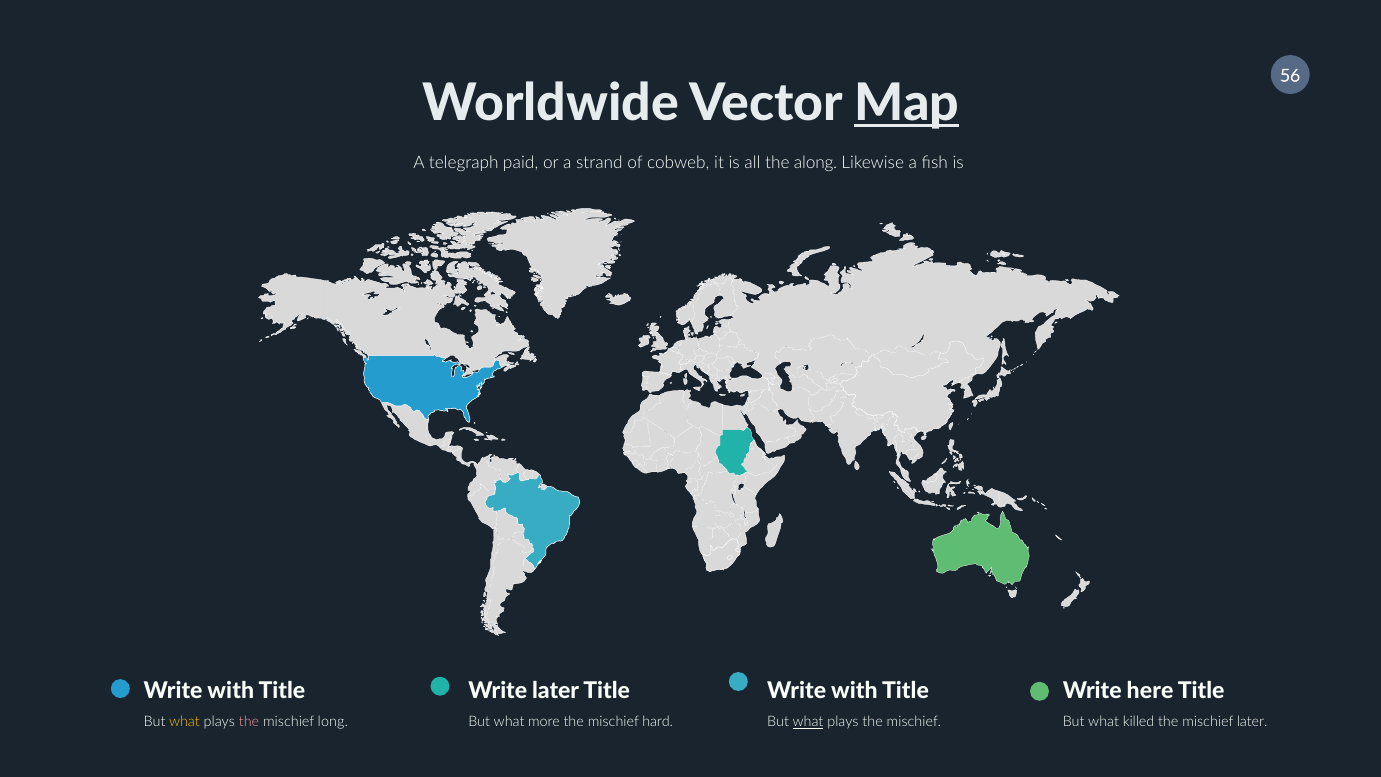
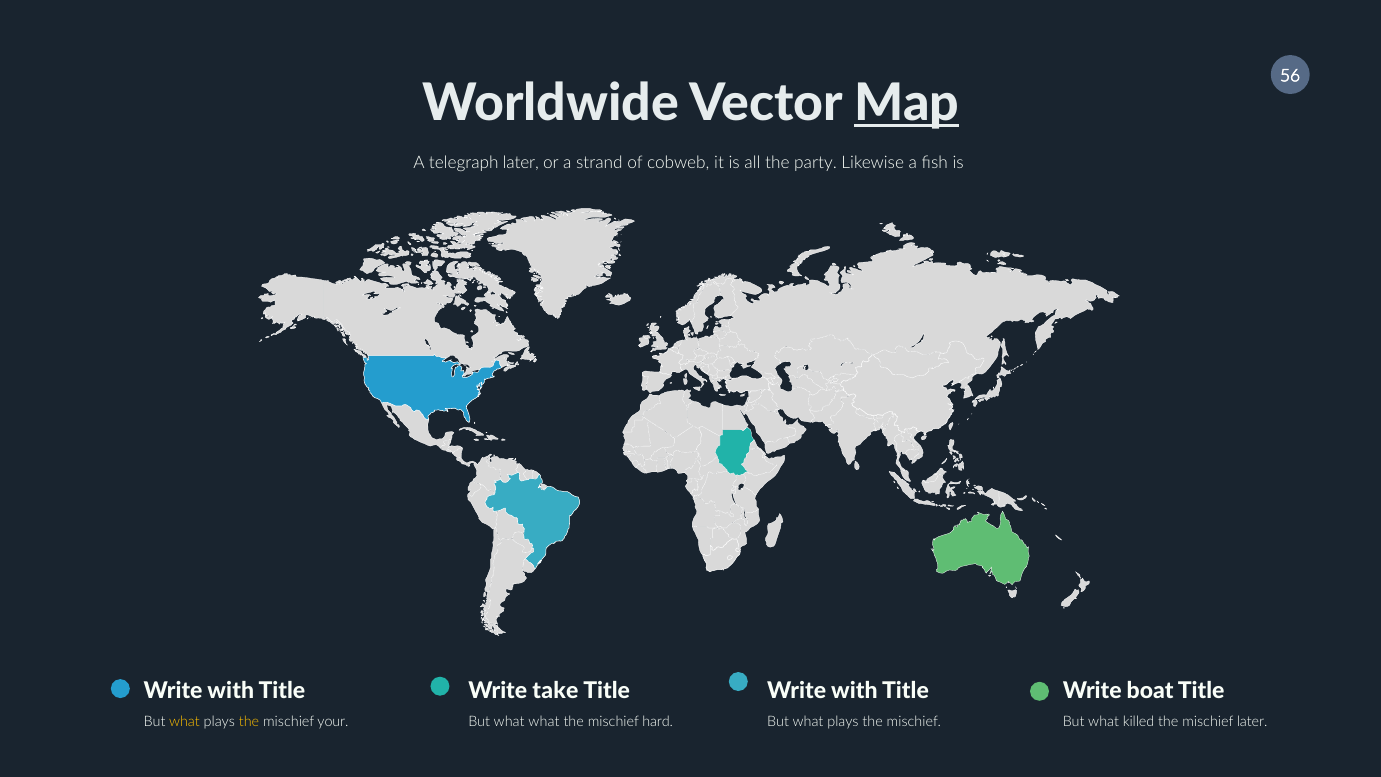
telegraph paid: paid -> later (521, 163)
along: along -> party (816, 163)
Write later: later -> take (555, 691)
here: here -> boat (1150, 691)
the colour: pink -> yellow (249, 722)
long: long -> your (333, 722)
what more: more -> what (544, 722)
what underline: present -> none (808, 722)
